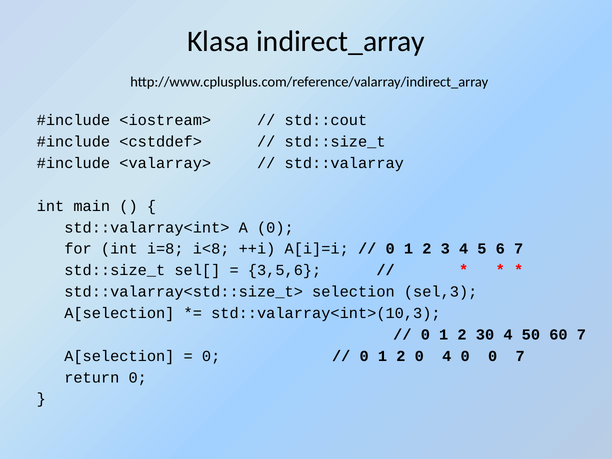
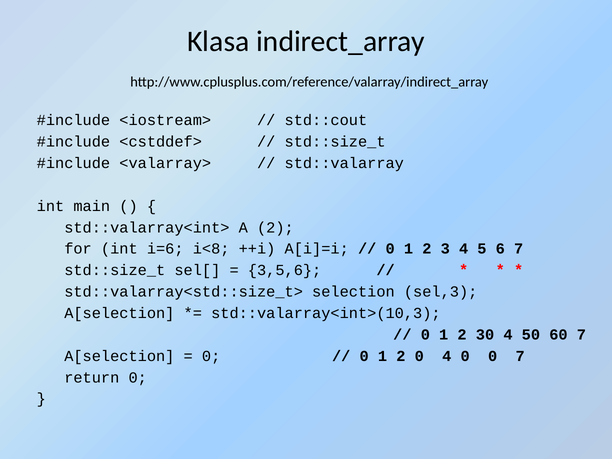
A 0: 0 -> 2 (275, 228)
i=8: i=8 -> i=6 (165, 249)
